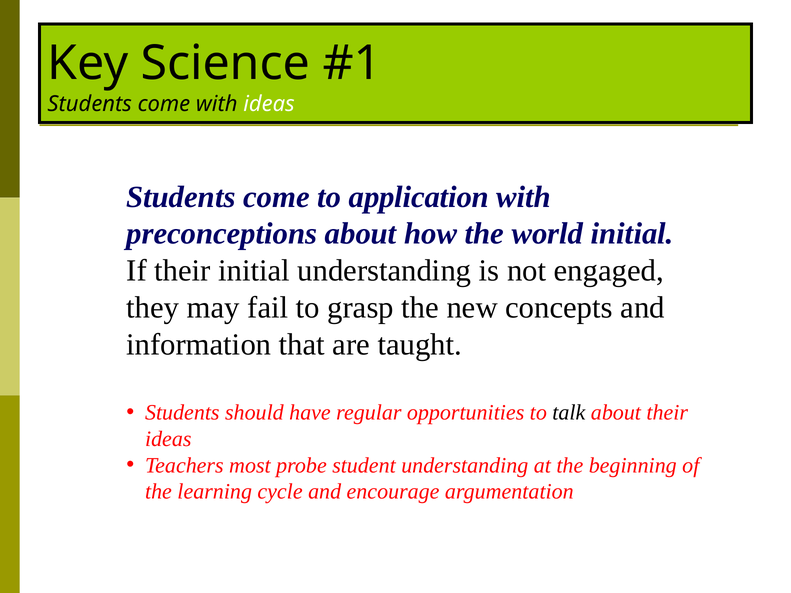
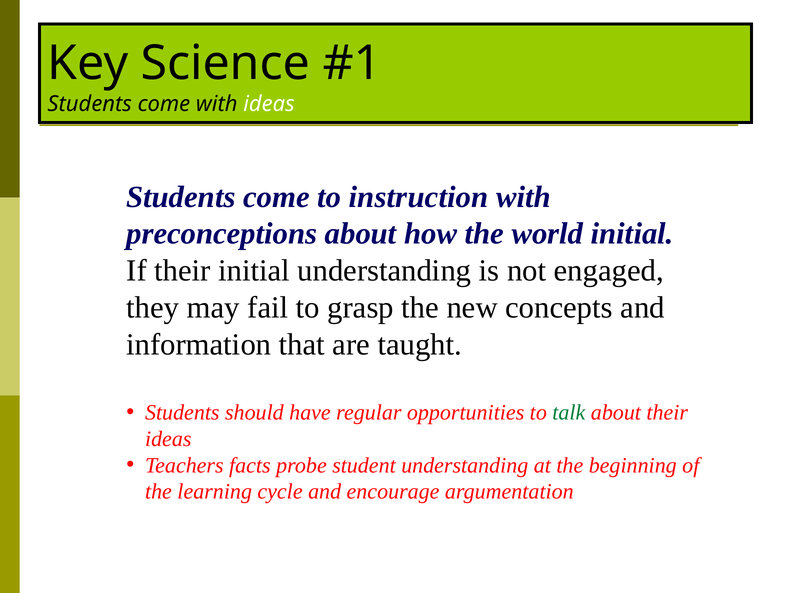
application: application -> instruction (419, 197)
talk colour: black -> green (569, 413)
most: most -> facts (250, 465)
